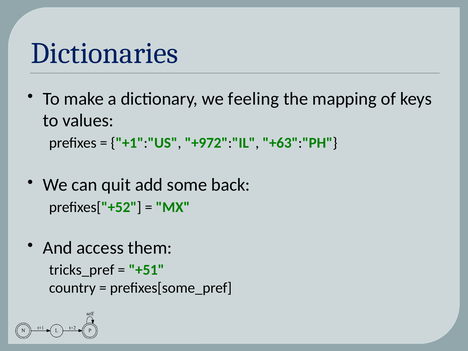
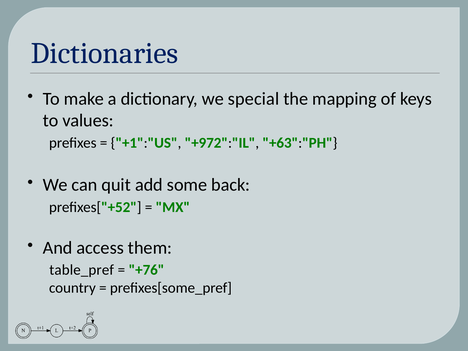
feeling: feeling -> special (254, 99)
tricks_pref: tricks_pref -> table_pref (82, 270)
+51: +51 -> +76 (147, 270)
